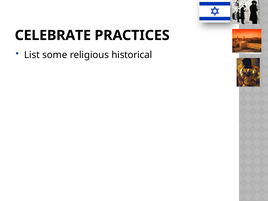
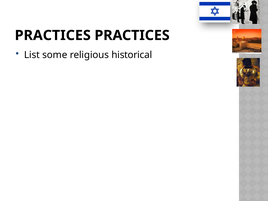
CELEBRATE: CELEBRATE -> PRACTICES (53, 35)
